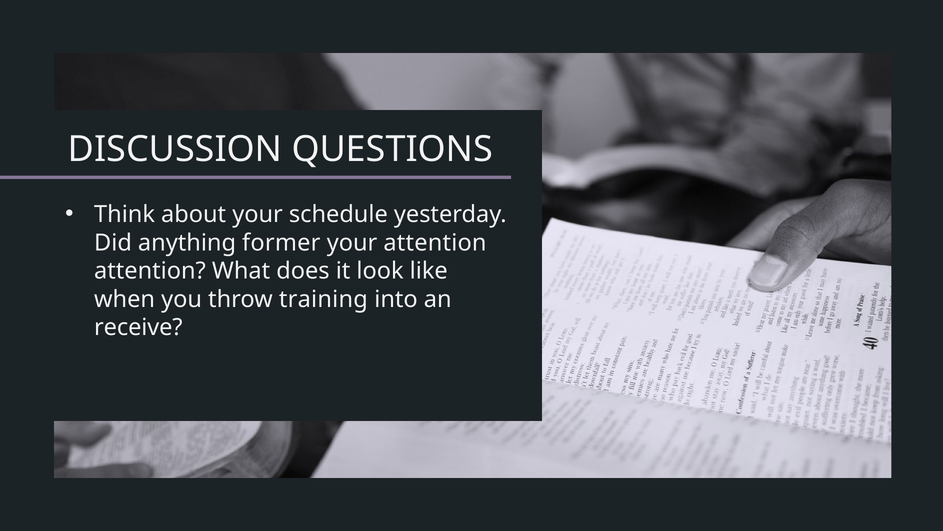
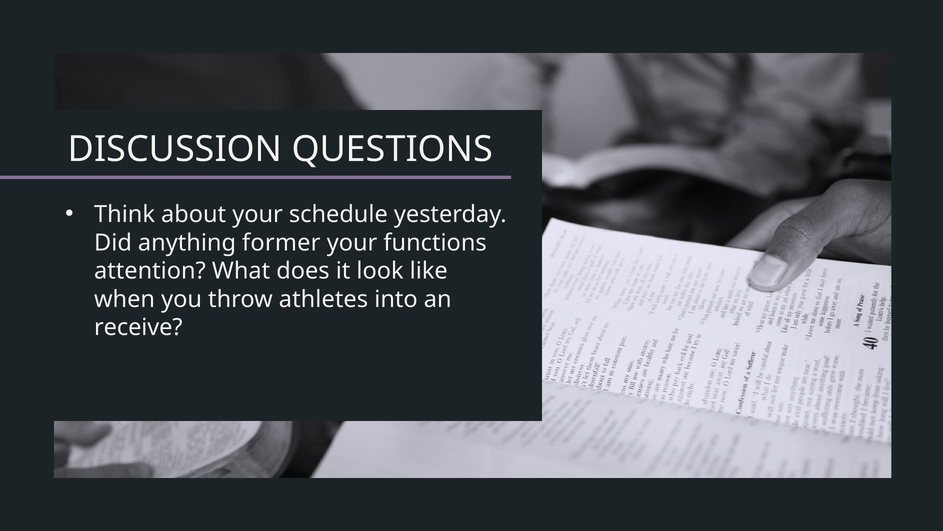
your attention: attention -> functions (435, 242)
training: training -> athletes (323, 299)
